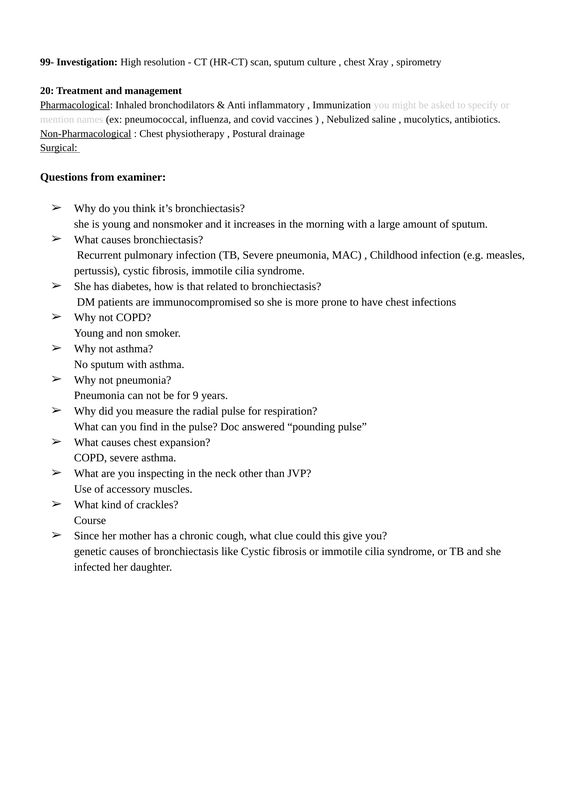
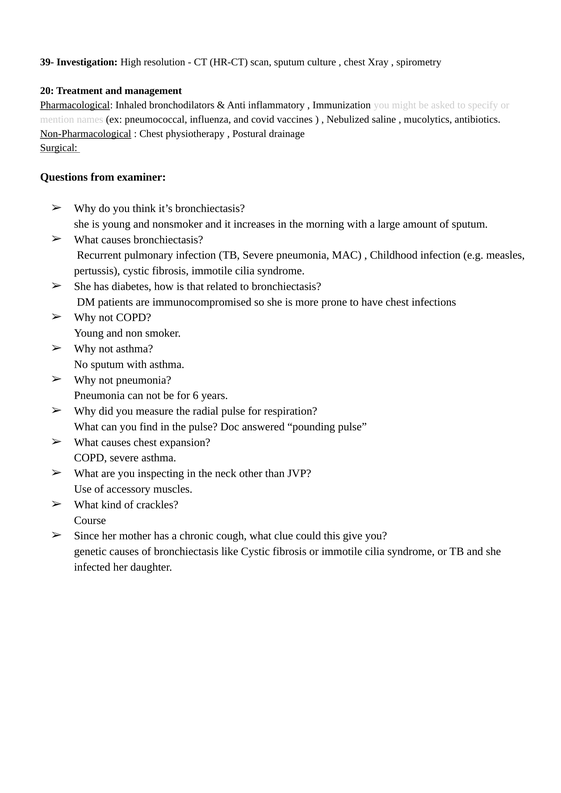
99-: 99- -> 39- (47, 62)
9: 9 -> 6 (196, 396)
